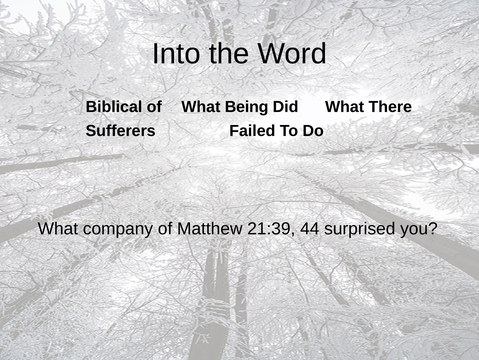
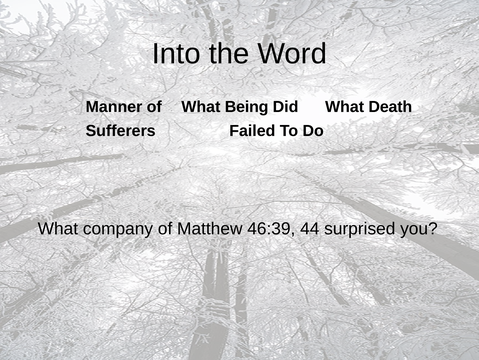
Biblical: Biblical -> Manner (114, 107)
There: There -> Death (390, 107)
21:39: 21:39 -> 46:39 (271, 228)
